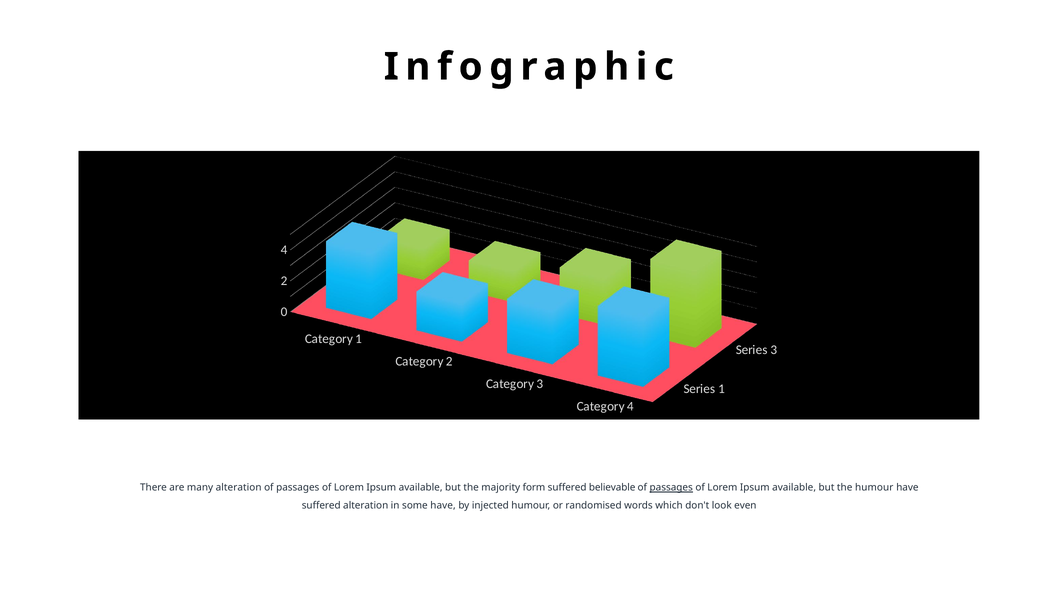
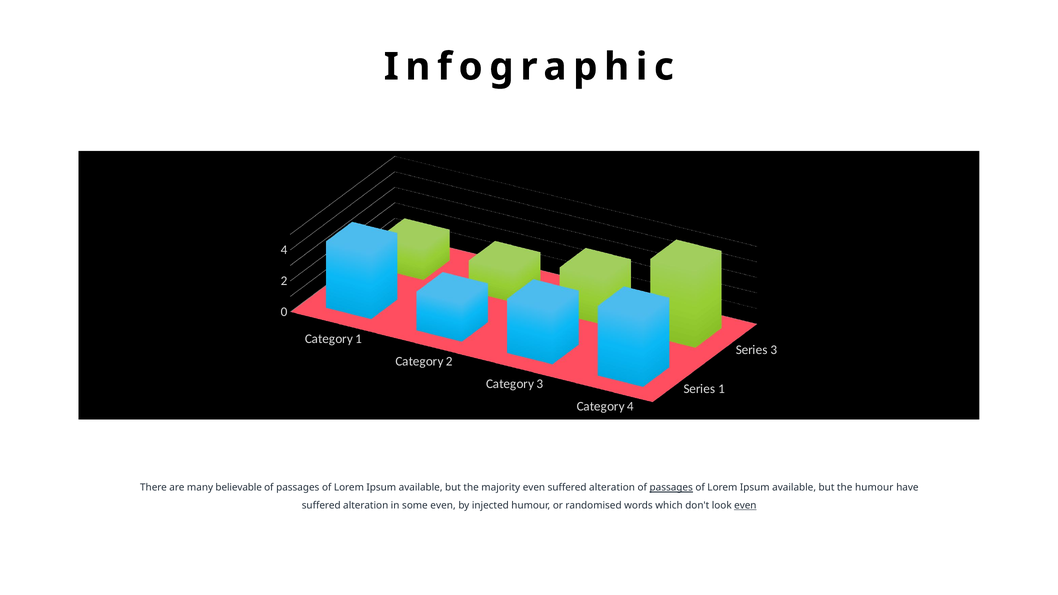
many alteration: alteration -> believable (239, 488)
majority form: form -> even (534, 488)
believable: believable -> alteration (612, 488)
some have: have -> even (443, 505)
even underline: none -> present (745, 505)
